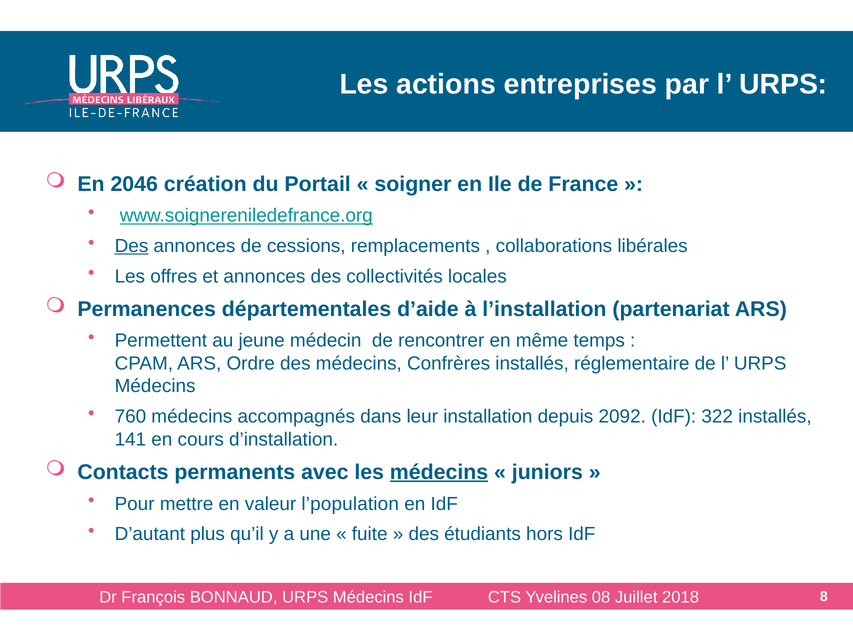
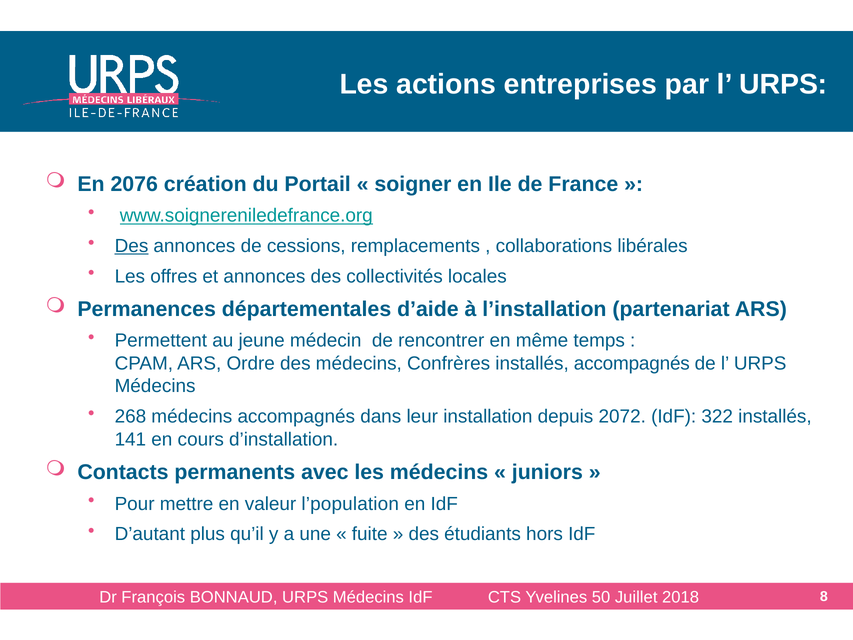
2046: 2046 -> 2076 (134, 184)
installés réglementaire: réglementaire -> accompagnés (632, 363)
760: 760 -> 268 (130, 416)
2092: 2092 -> 2072 (622, 416)
médecins underline: present -> none (439, 472)
08: 08 -> 50 (601, 597)
